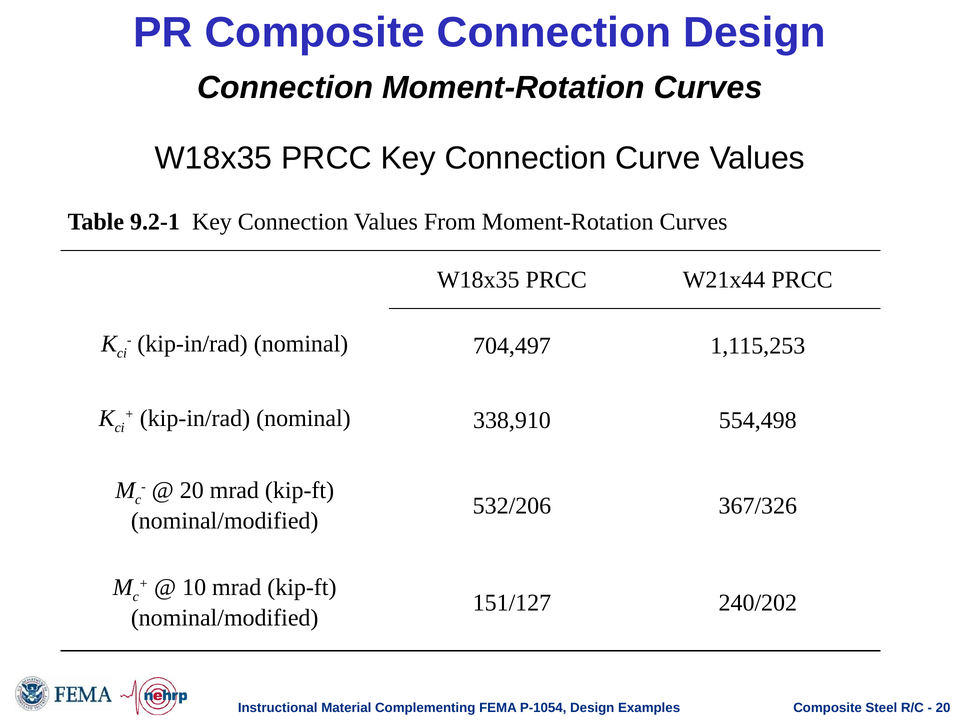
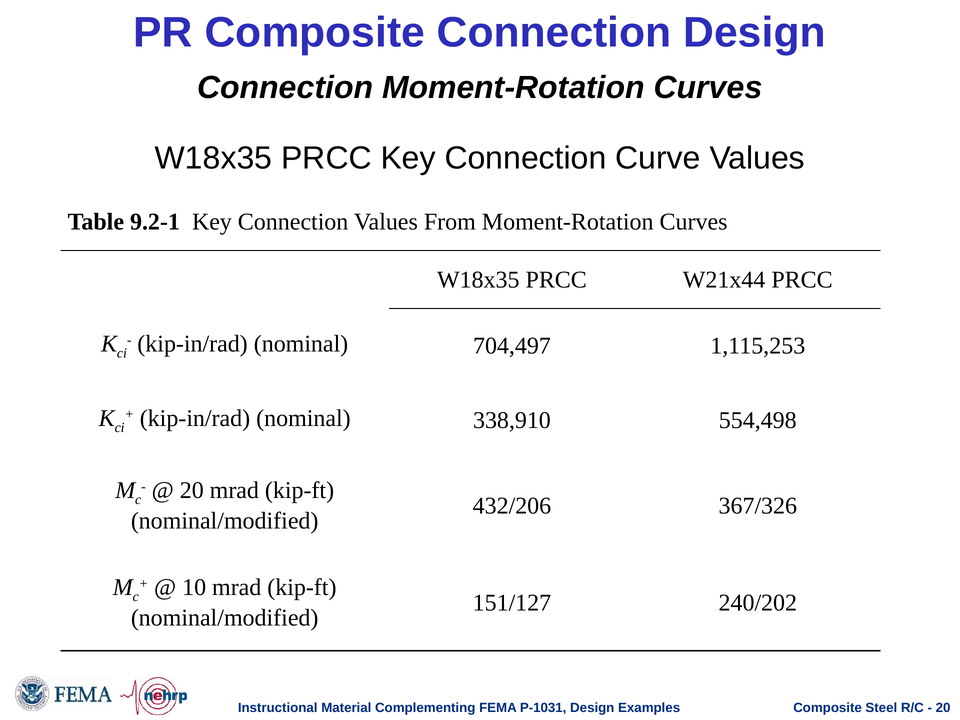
532/206: 532/206 -> 432/206 (512, 506)
P-1054: P-1054 -> P-1031 (543, 708)
